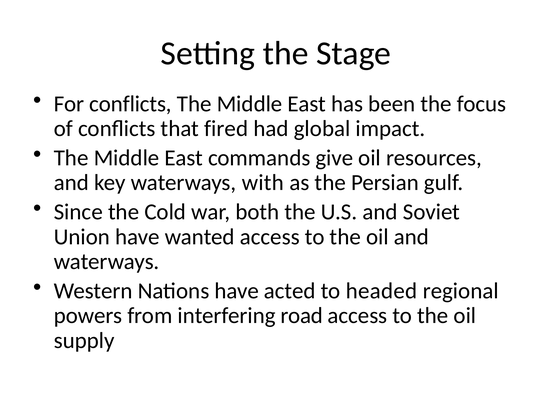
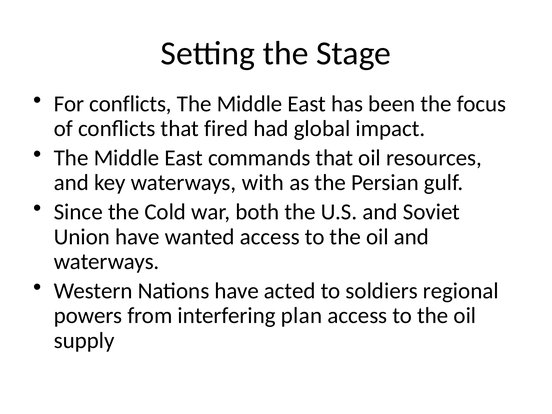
commands give: give -> that (334, 158)
headed: headed -> soldiers (382, 291)
road: road -> plan (302, 316)
